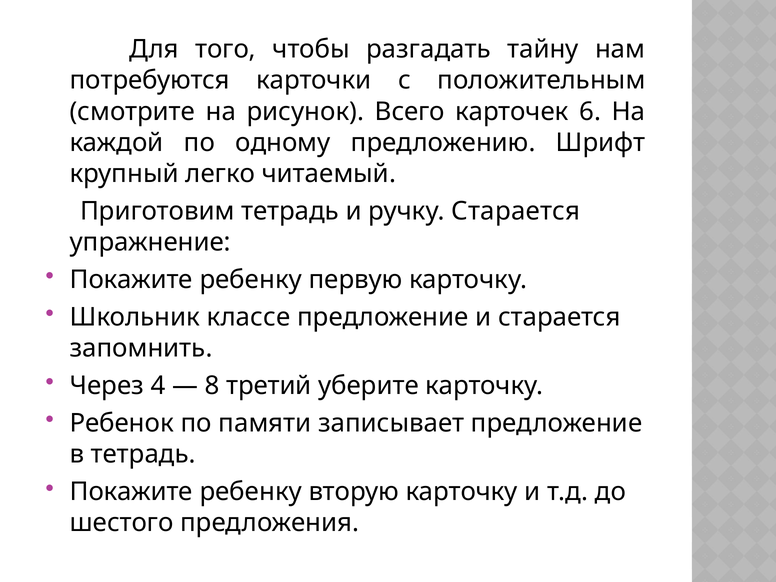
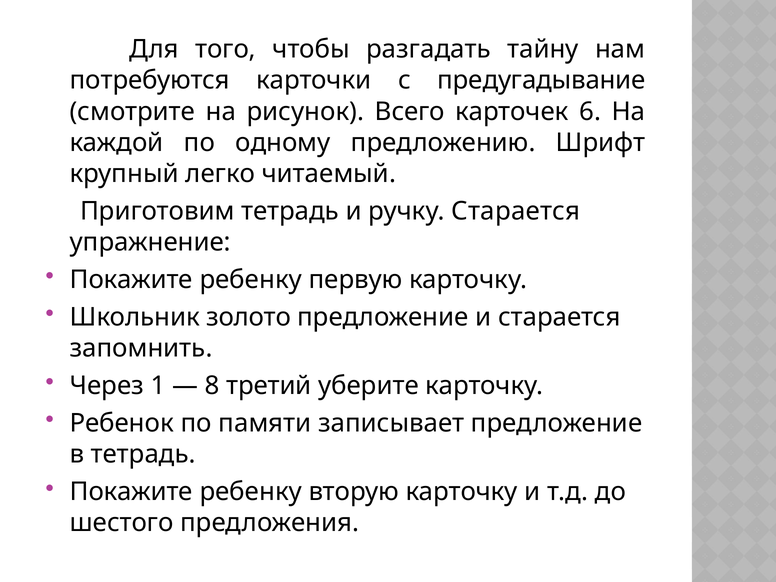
положительным: положительным -> предугадывание (542, 80)
классе: классе -> золото (249, 317)
4: 4 -> 1 (158, 386)
